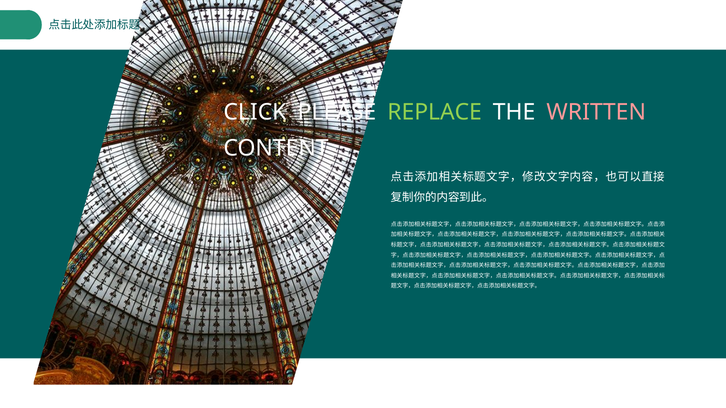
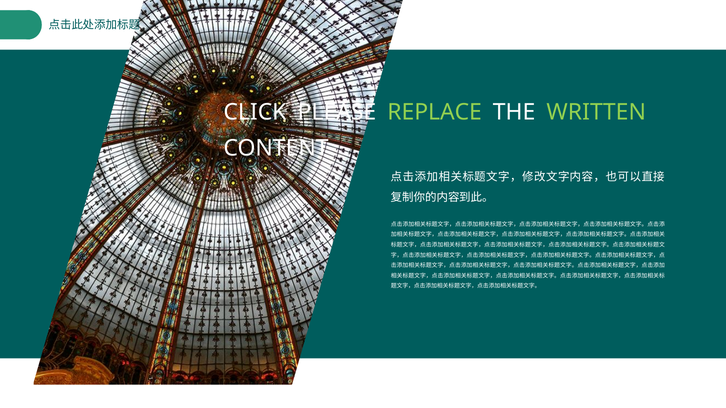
WRITTEN colour: pink -> light green (596, 112)
